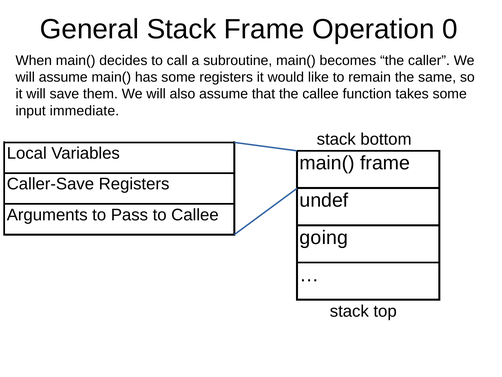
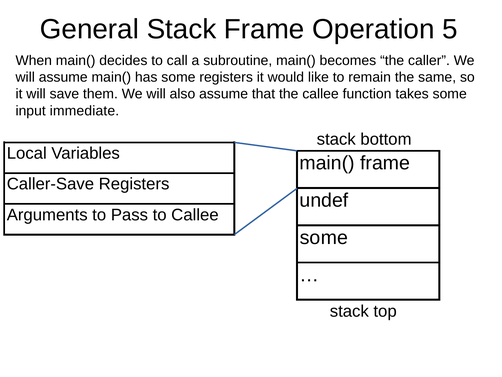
0: 0 -> 5 (450, 29)
going: going -> some (324, 237)
